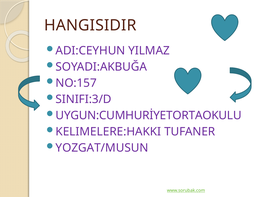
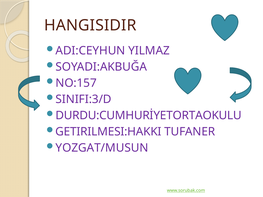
UYGUN:CUMHURİYETORTAOKULU: UYGUN:CUMHURİYETORTAOKULU -> DURDU:CUMHURİYETORTAOKULU (149, 116)
KELIMELERE:HAKKI: KELIMELERE:HAKKI -> GETIRILMESI:HAKKI (108, 132)
